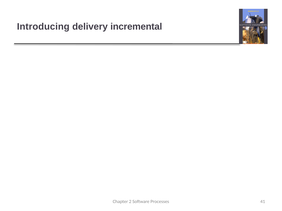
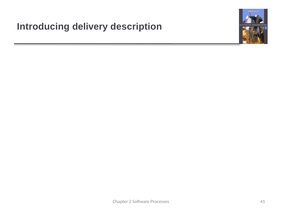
incremental: incremental -> description (136, 27)
